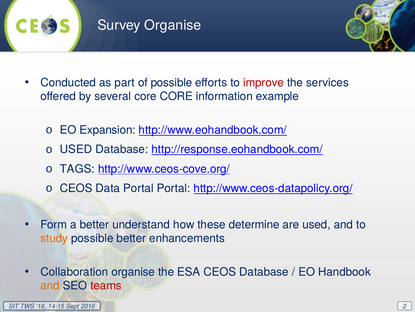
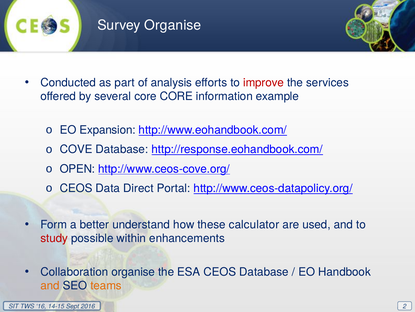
of possible: possible -> analysis (171, 82)
USED: USED -> COVE (76, 149)
TAGS: TAGS -> OPEN (77, 168)
Data Portal: Portal -> Direct (138, 188)
determine: determine -> calculator (254, 224)
study colour: orange -> red (54, 238)
possible better: better -> within (131, 238)
teams colour: red -> orange (106, 285)
